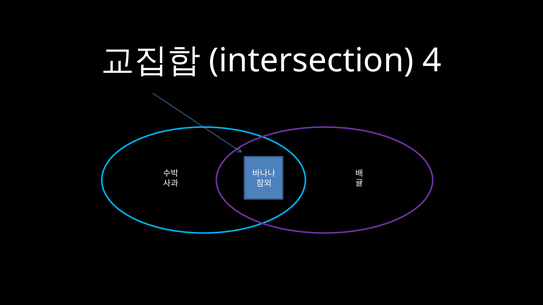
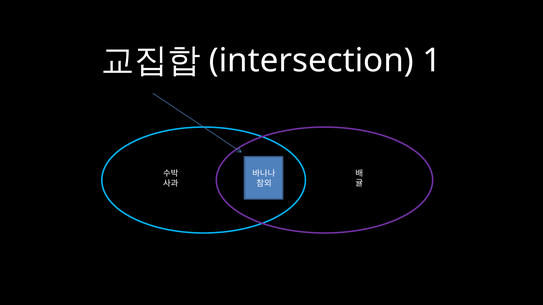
4: 4 -> 1 (432, 61)
